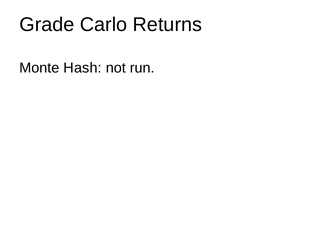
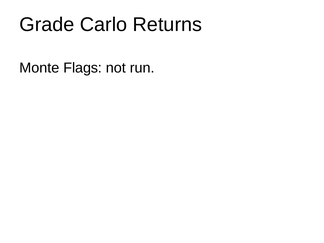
Hash: Hash -> Flags (83, 68)
